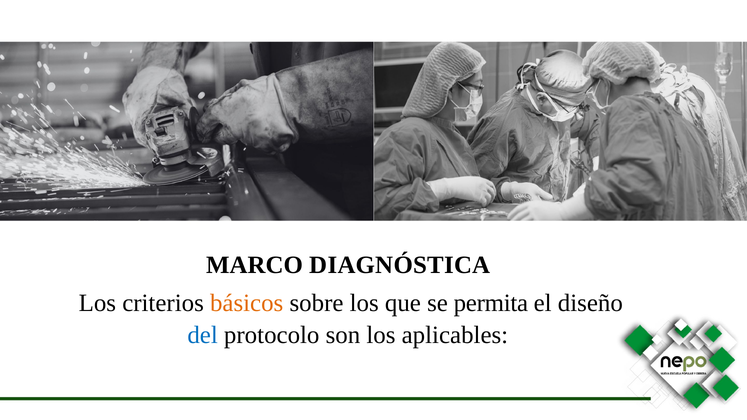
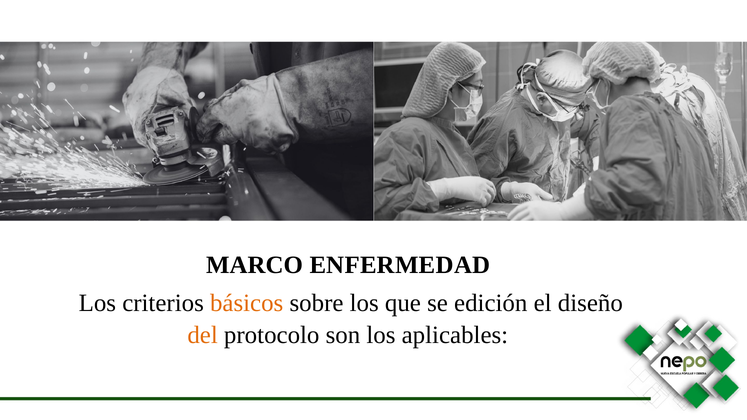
DIAGNÓSTICA: DIAGNÓSTICA -> ENFERMEDAD (400, 265)
permita: permita -> edición (491, 303)
del colour: blue -> orange (203, 335)
